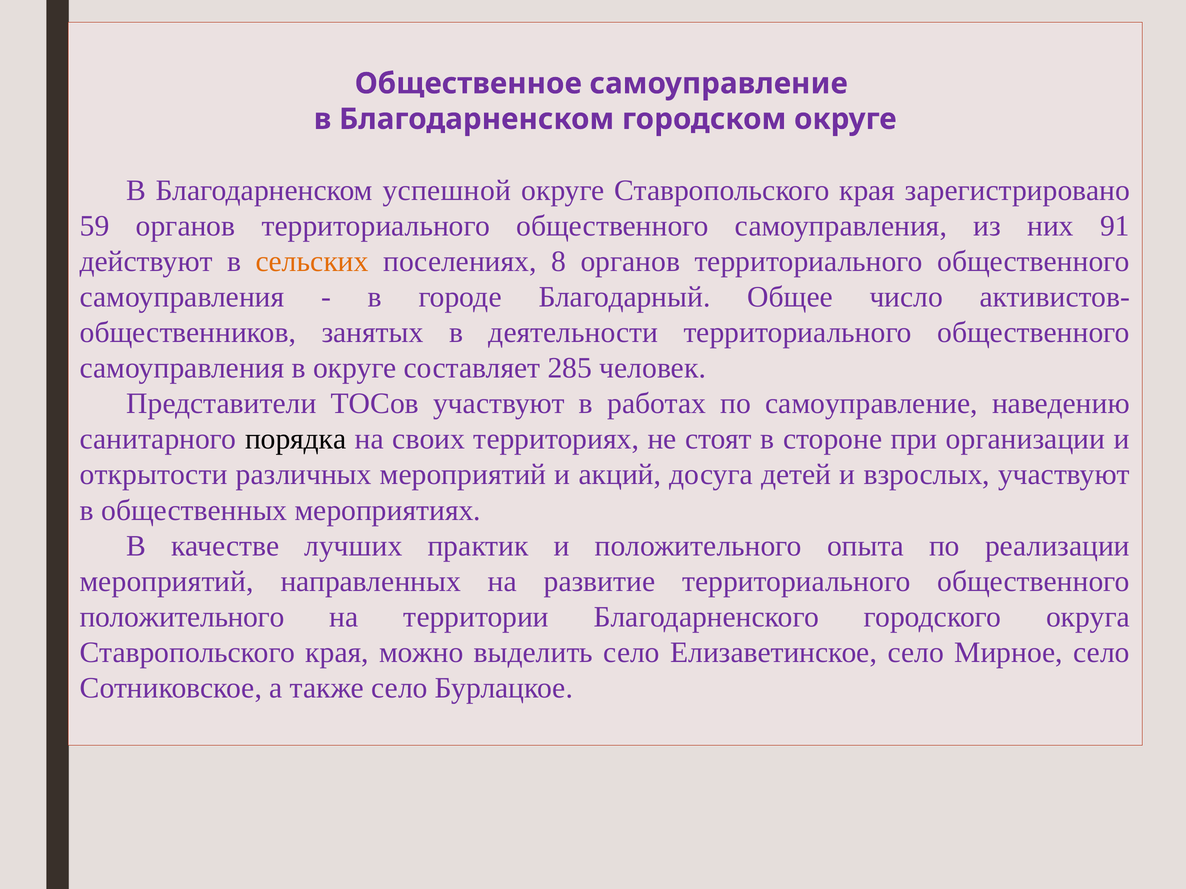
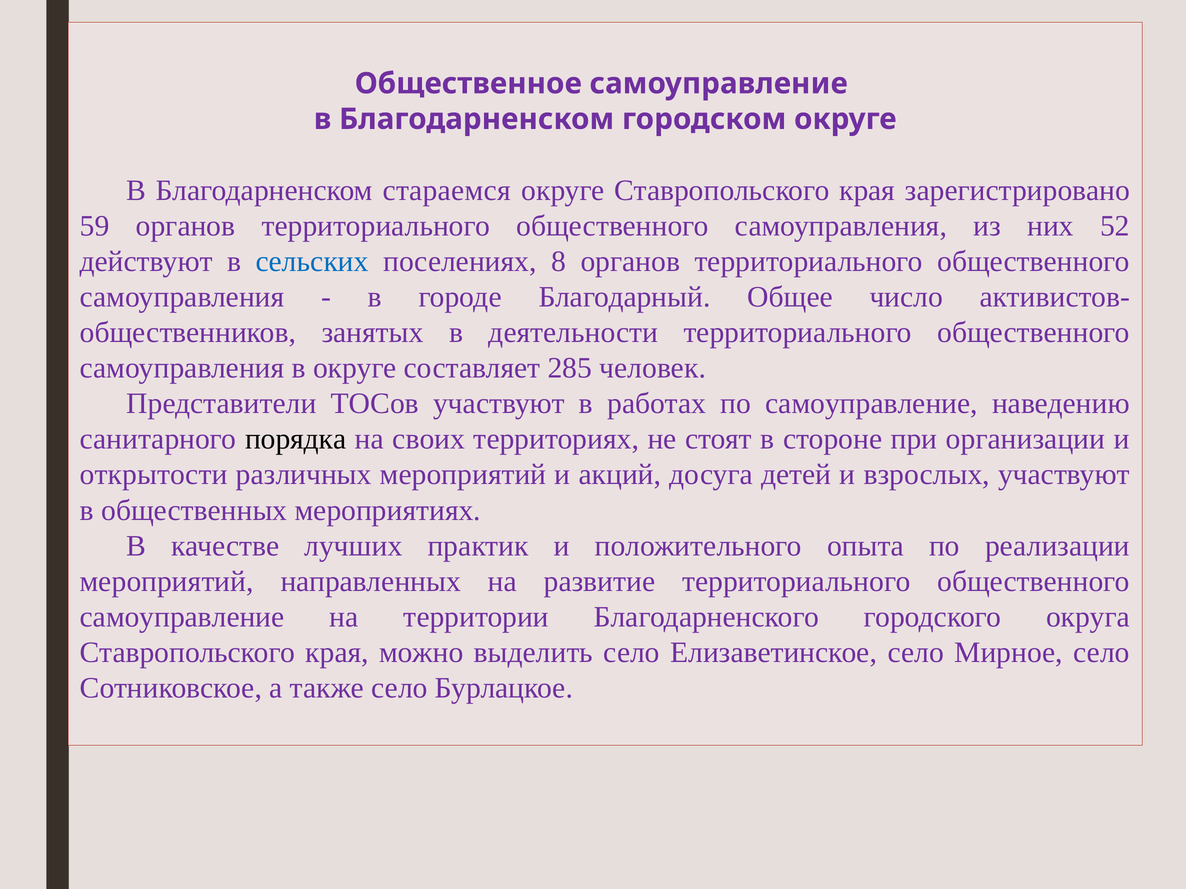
успешной: успешной -> стараемся (447, 190)
91: 91 -> 52 (1115, 226)
сельских colour: orange -> blue (312, 262)
положительного: положительного -> самоуправление (182, 617)
